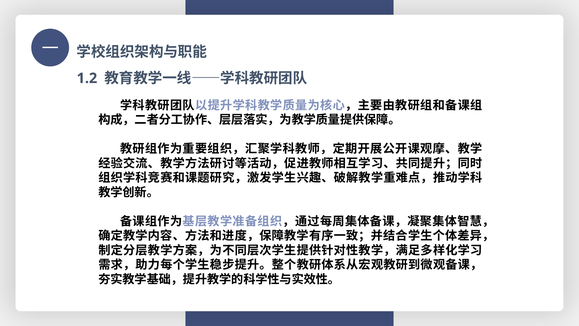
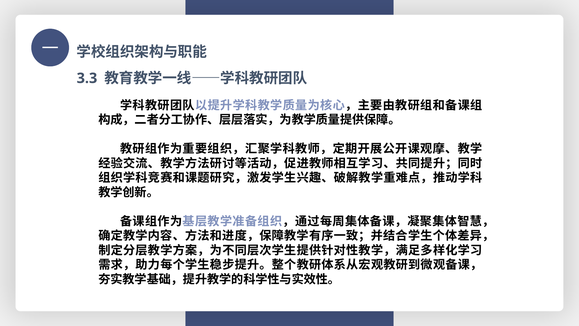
1.2: 1.2 -> 3.3 (87, 78)
